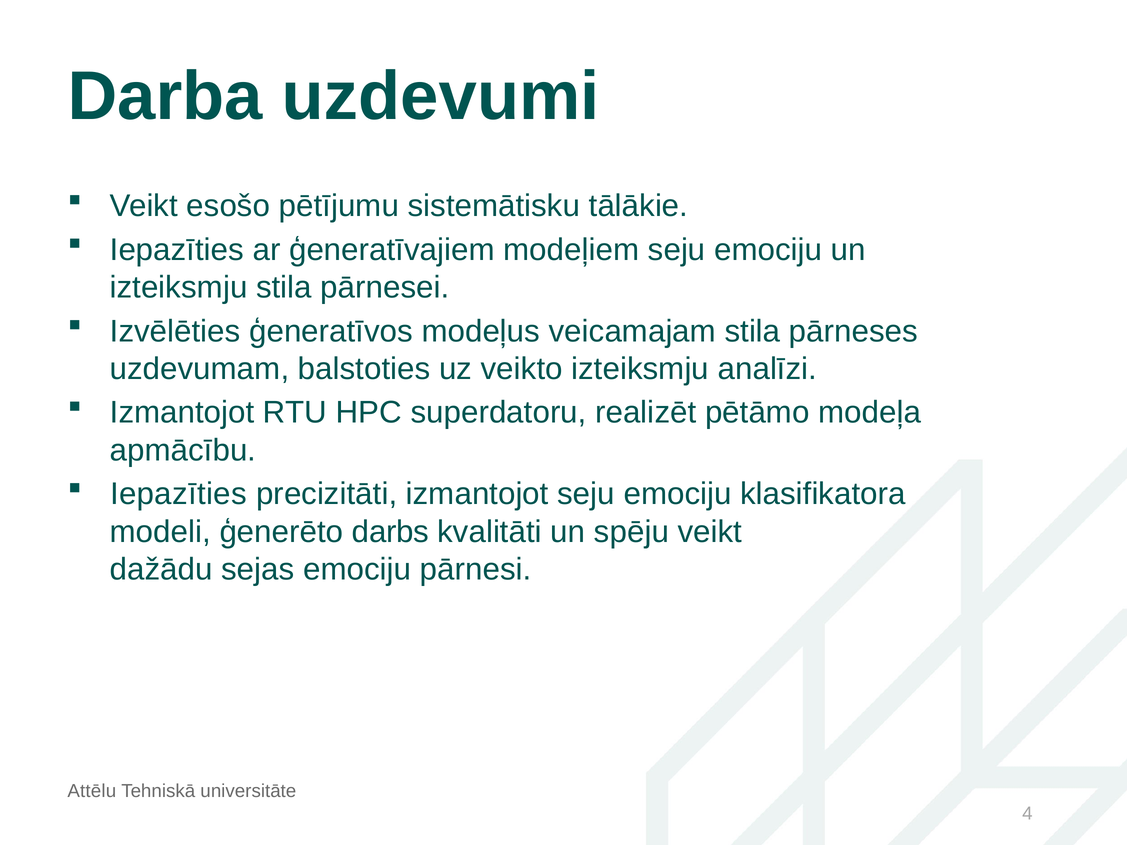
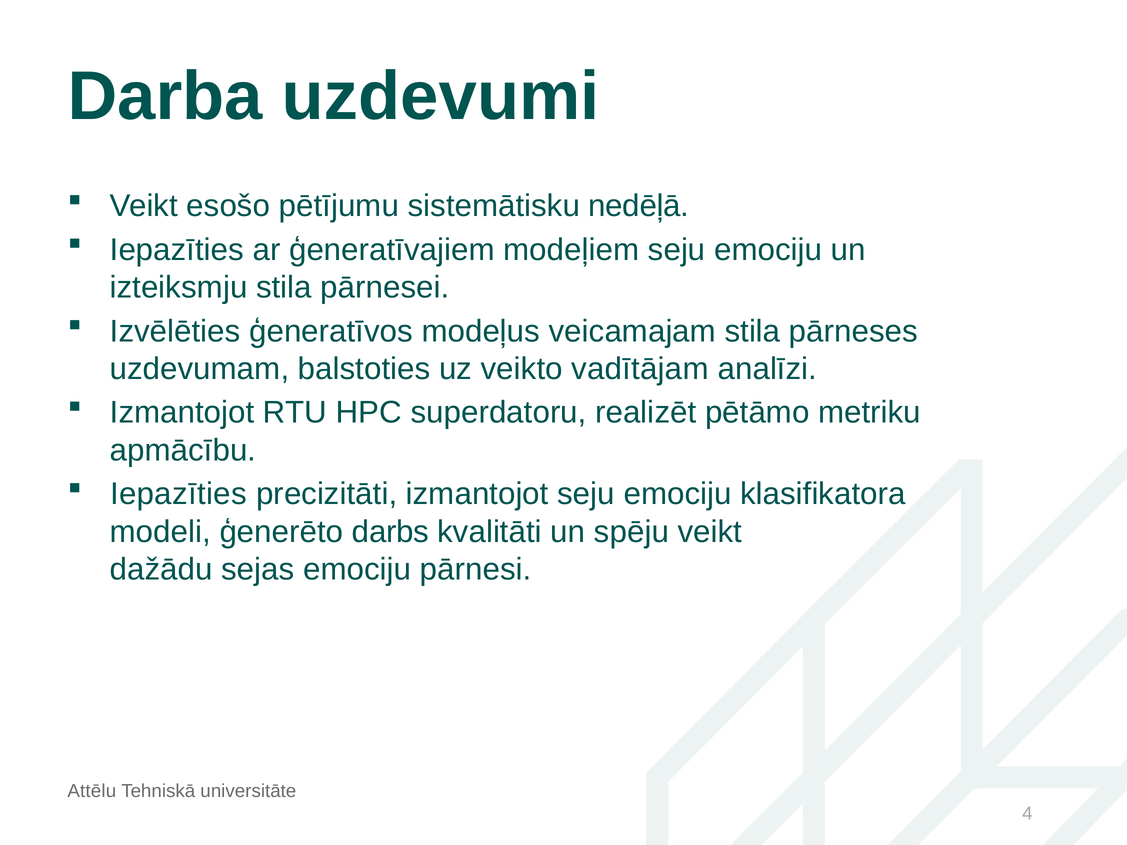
tālākie: tālākie -> nedēļā (639, 206)
veikto izteiksmju: izteiksmju -> vadītājam (640, 369)
modeļa: modeļa -> metriku (870, 413)
